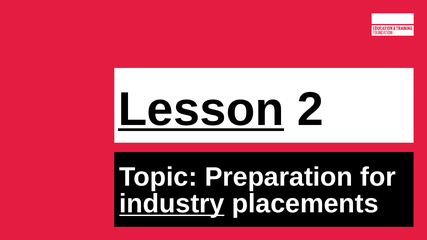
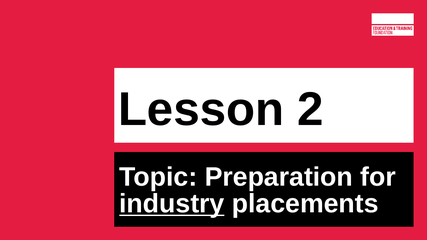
Lesson underline: present -> none (201, 109)
